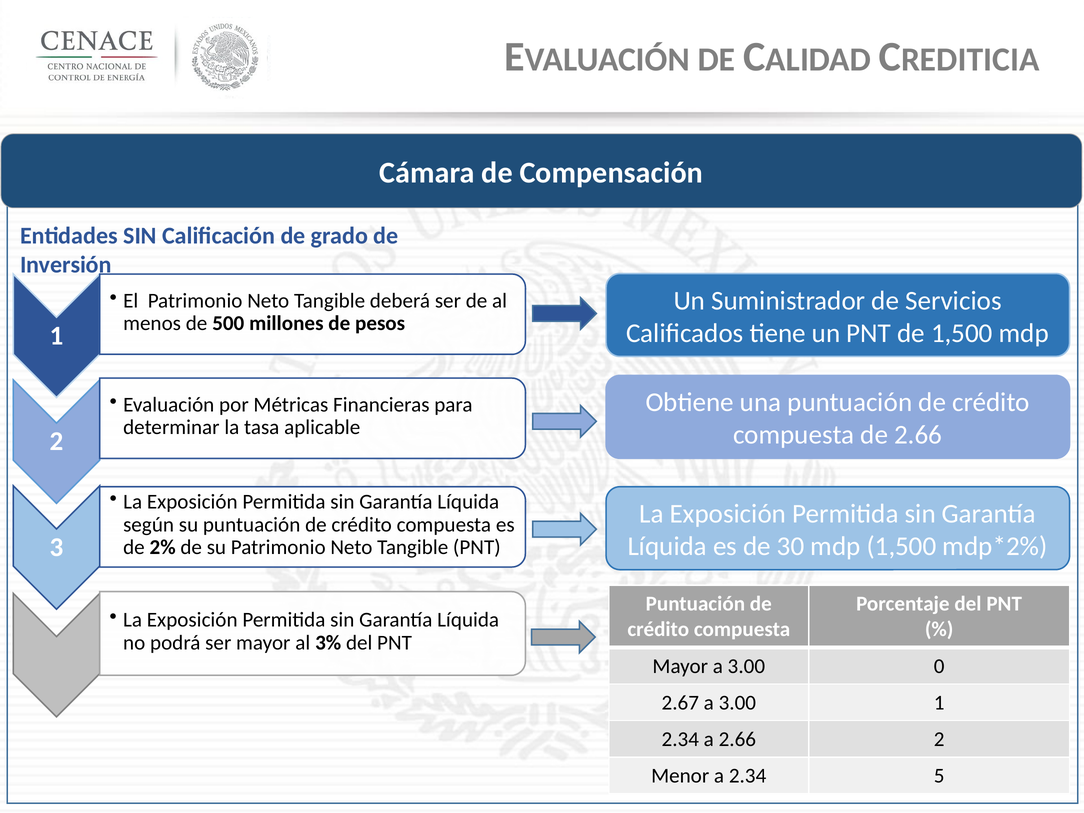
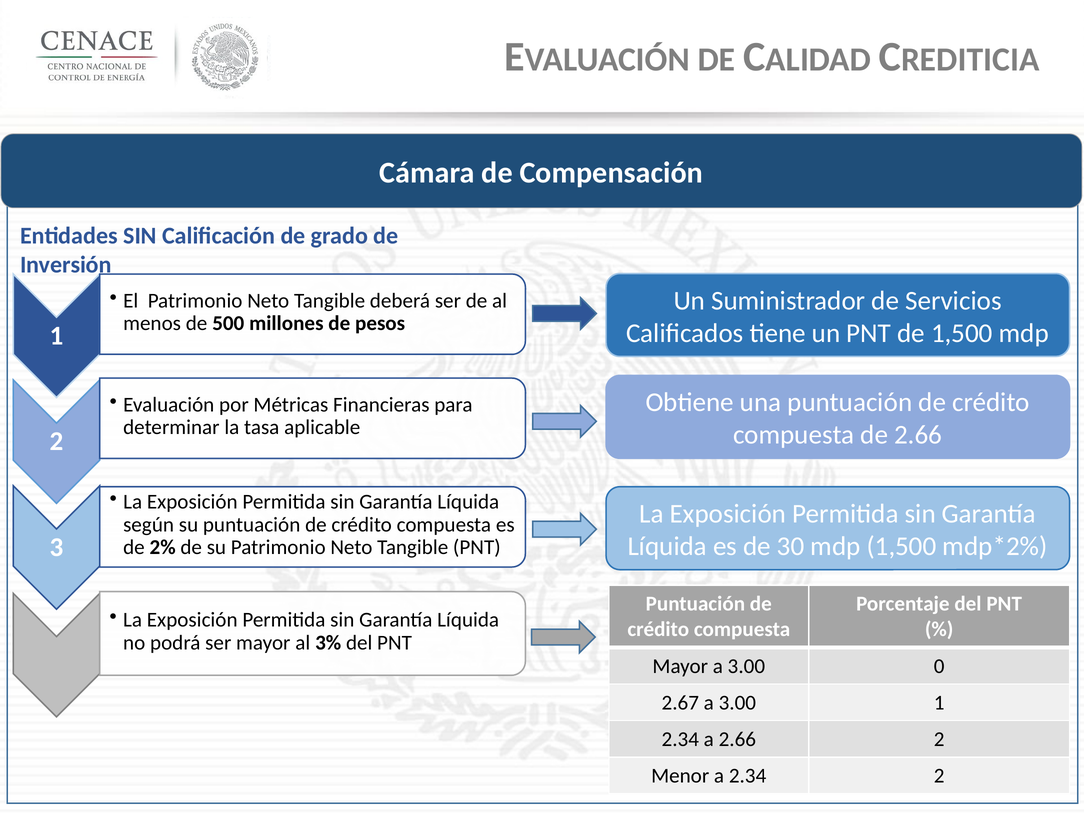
2.34 5: 5 -> 2 (939, 776)
